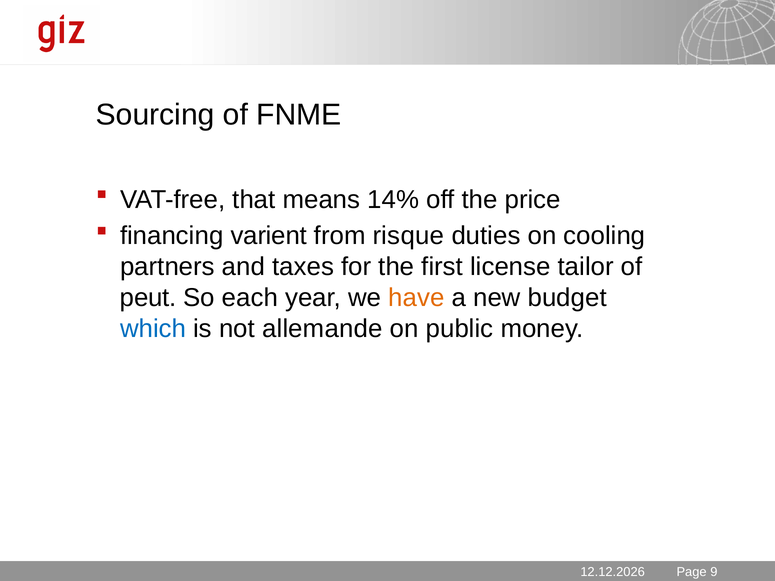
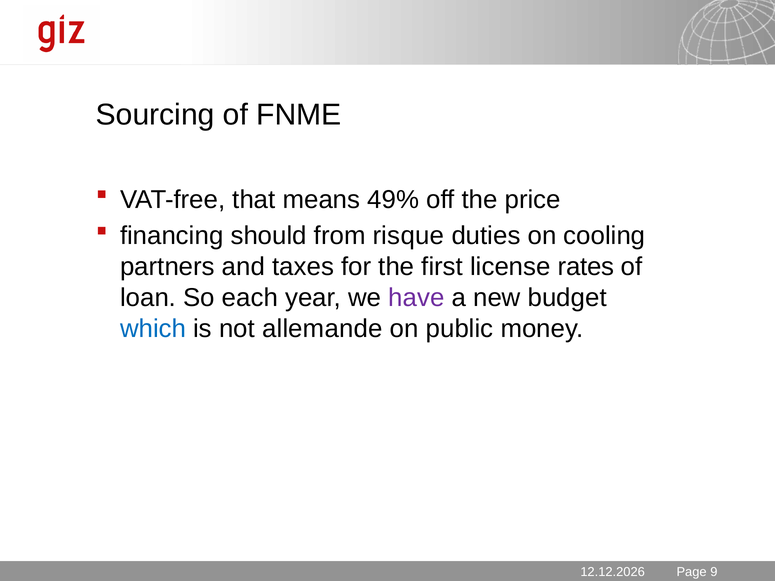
14%: 14% -> 49% (393, 200)
varient: varient -> should (269, 236)
tailor: tailor -> rates (586, 267)
peut: peut -> loan (148, 298)
have colour: orange -> purple (416, 298)
